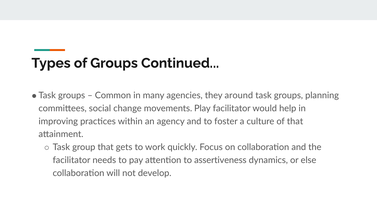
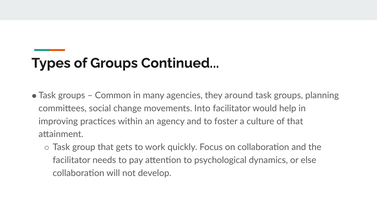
Play: Play -> Into (202, 108)
assertiveness: assertiveness -> psychological (220, 160)
